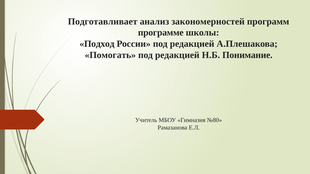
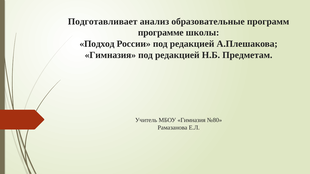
закономерностей: закономерностей -> образовательные (208, 21)
Помогать: Помогать -> Гимназия (110, 55)
Понимание: Понимание -> Предметам (247, 55)
